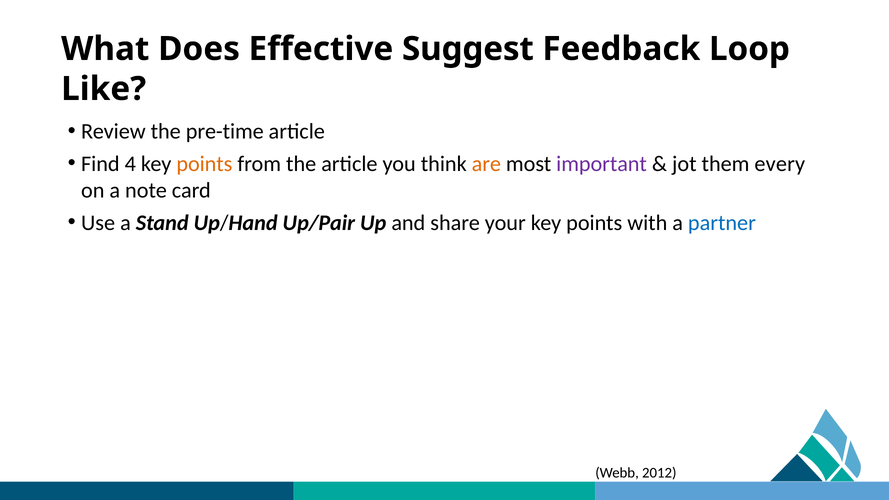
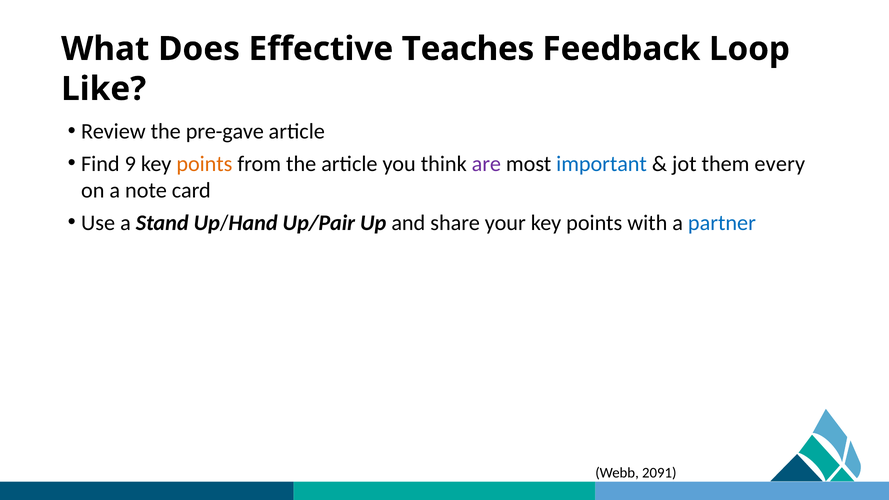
Suggest: Suggest -> Teaches (468, 49)
pre-time: pre-time -> pre-gave (225, 132)
4: 4 -> 9 (130, 164)
are colour: orange -> purple (486, 164)
important colour: purple -> blue (602, 164)
2012: 2012 -> 2091 (659, 473)
